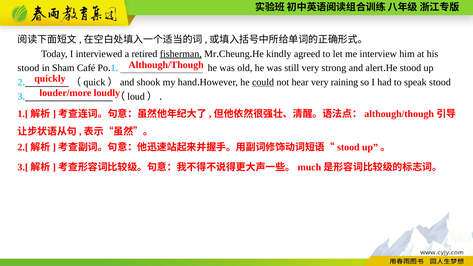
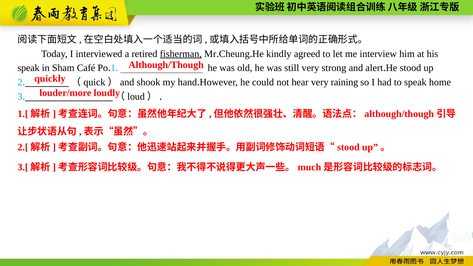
stood: stood -> speak (29, 68)
could underline: present -> none (263, 82)
speak stood: stood -> home (440, 82)
